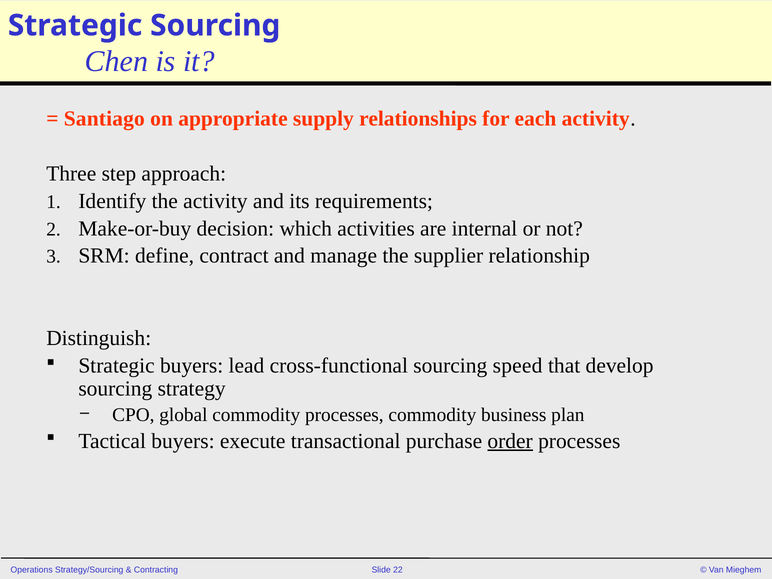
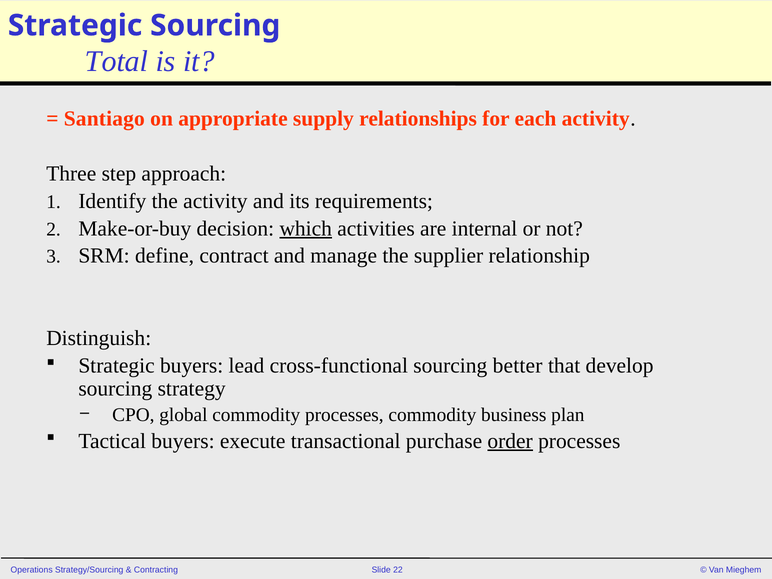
Chen: Chen -> Total (117, 62)
which underline: none -> present (306, 228)
speed: speed -> better (518, 366)
